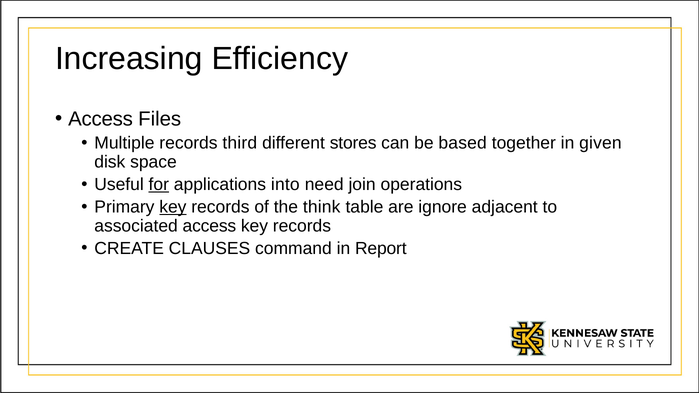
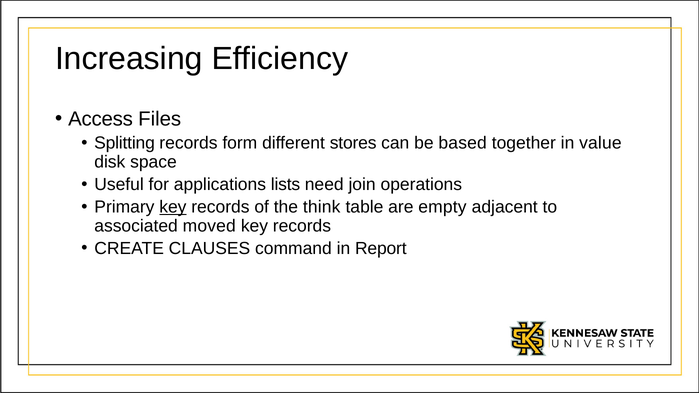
Multiple: Multiple -> Splitting (125, 143)
third: third -> form (240, 143)
given: given -> value (600, 143)
for underline: present -> none (159, 185)
into: into -> lists (285, 185)
ignore: ignore -> empty (442, 207)
associated access: access -> moved (209, 226)
